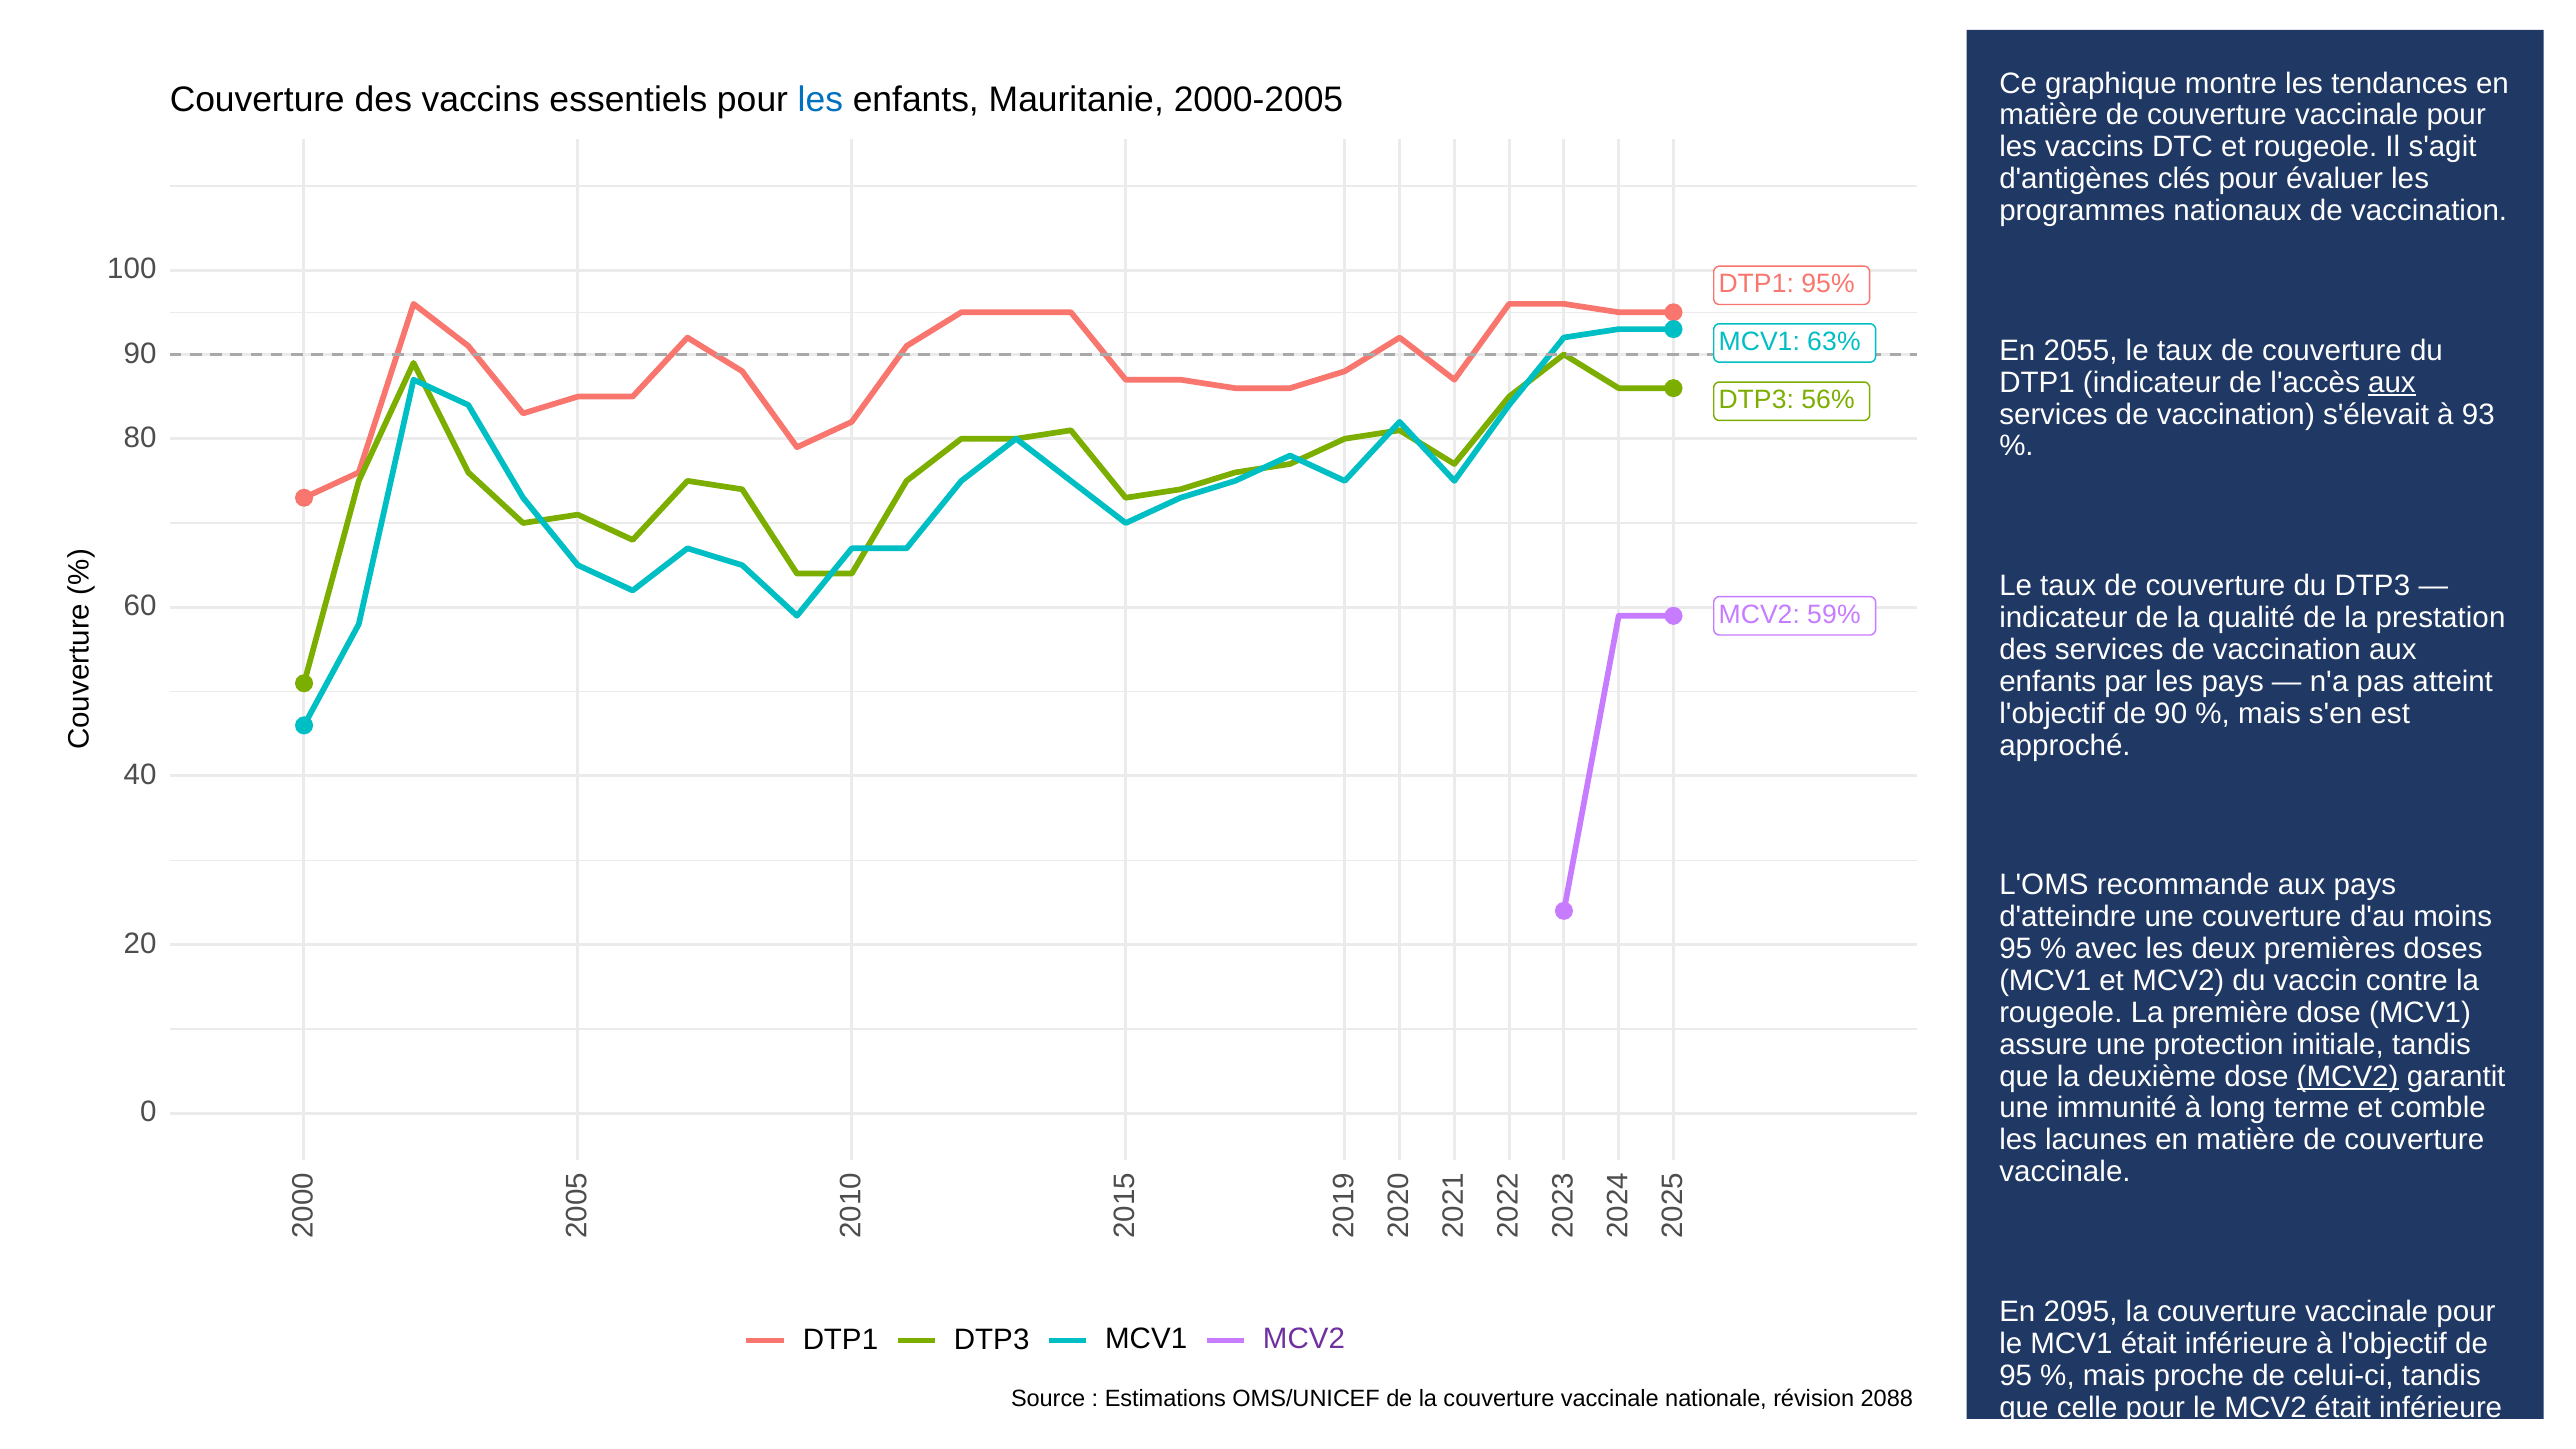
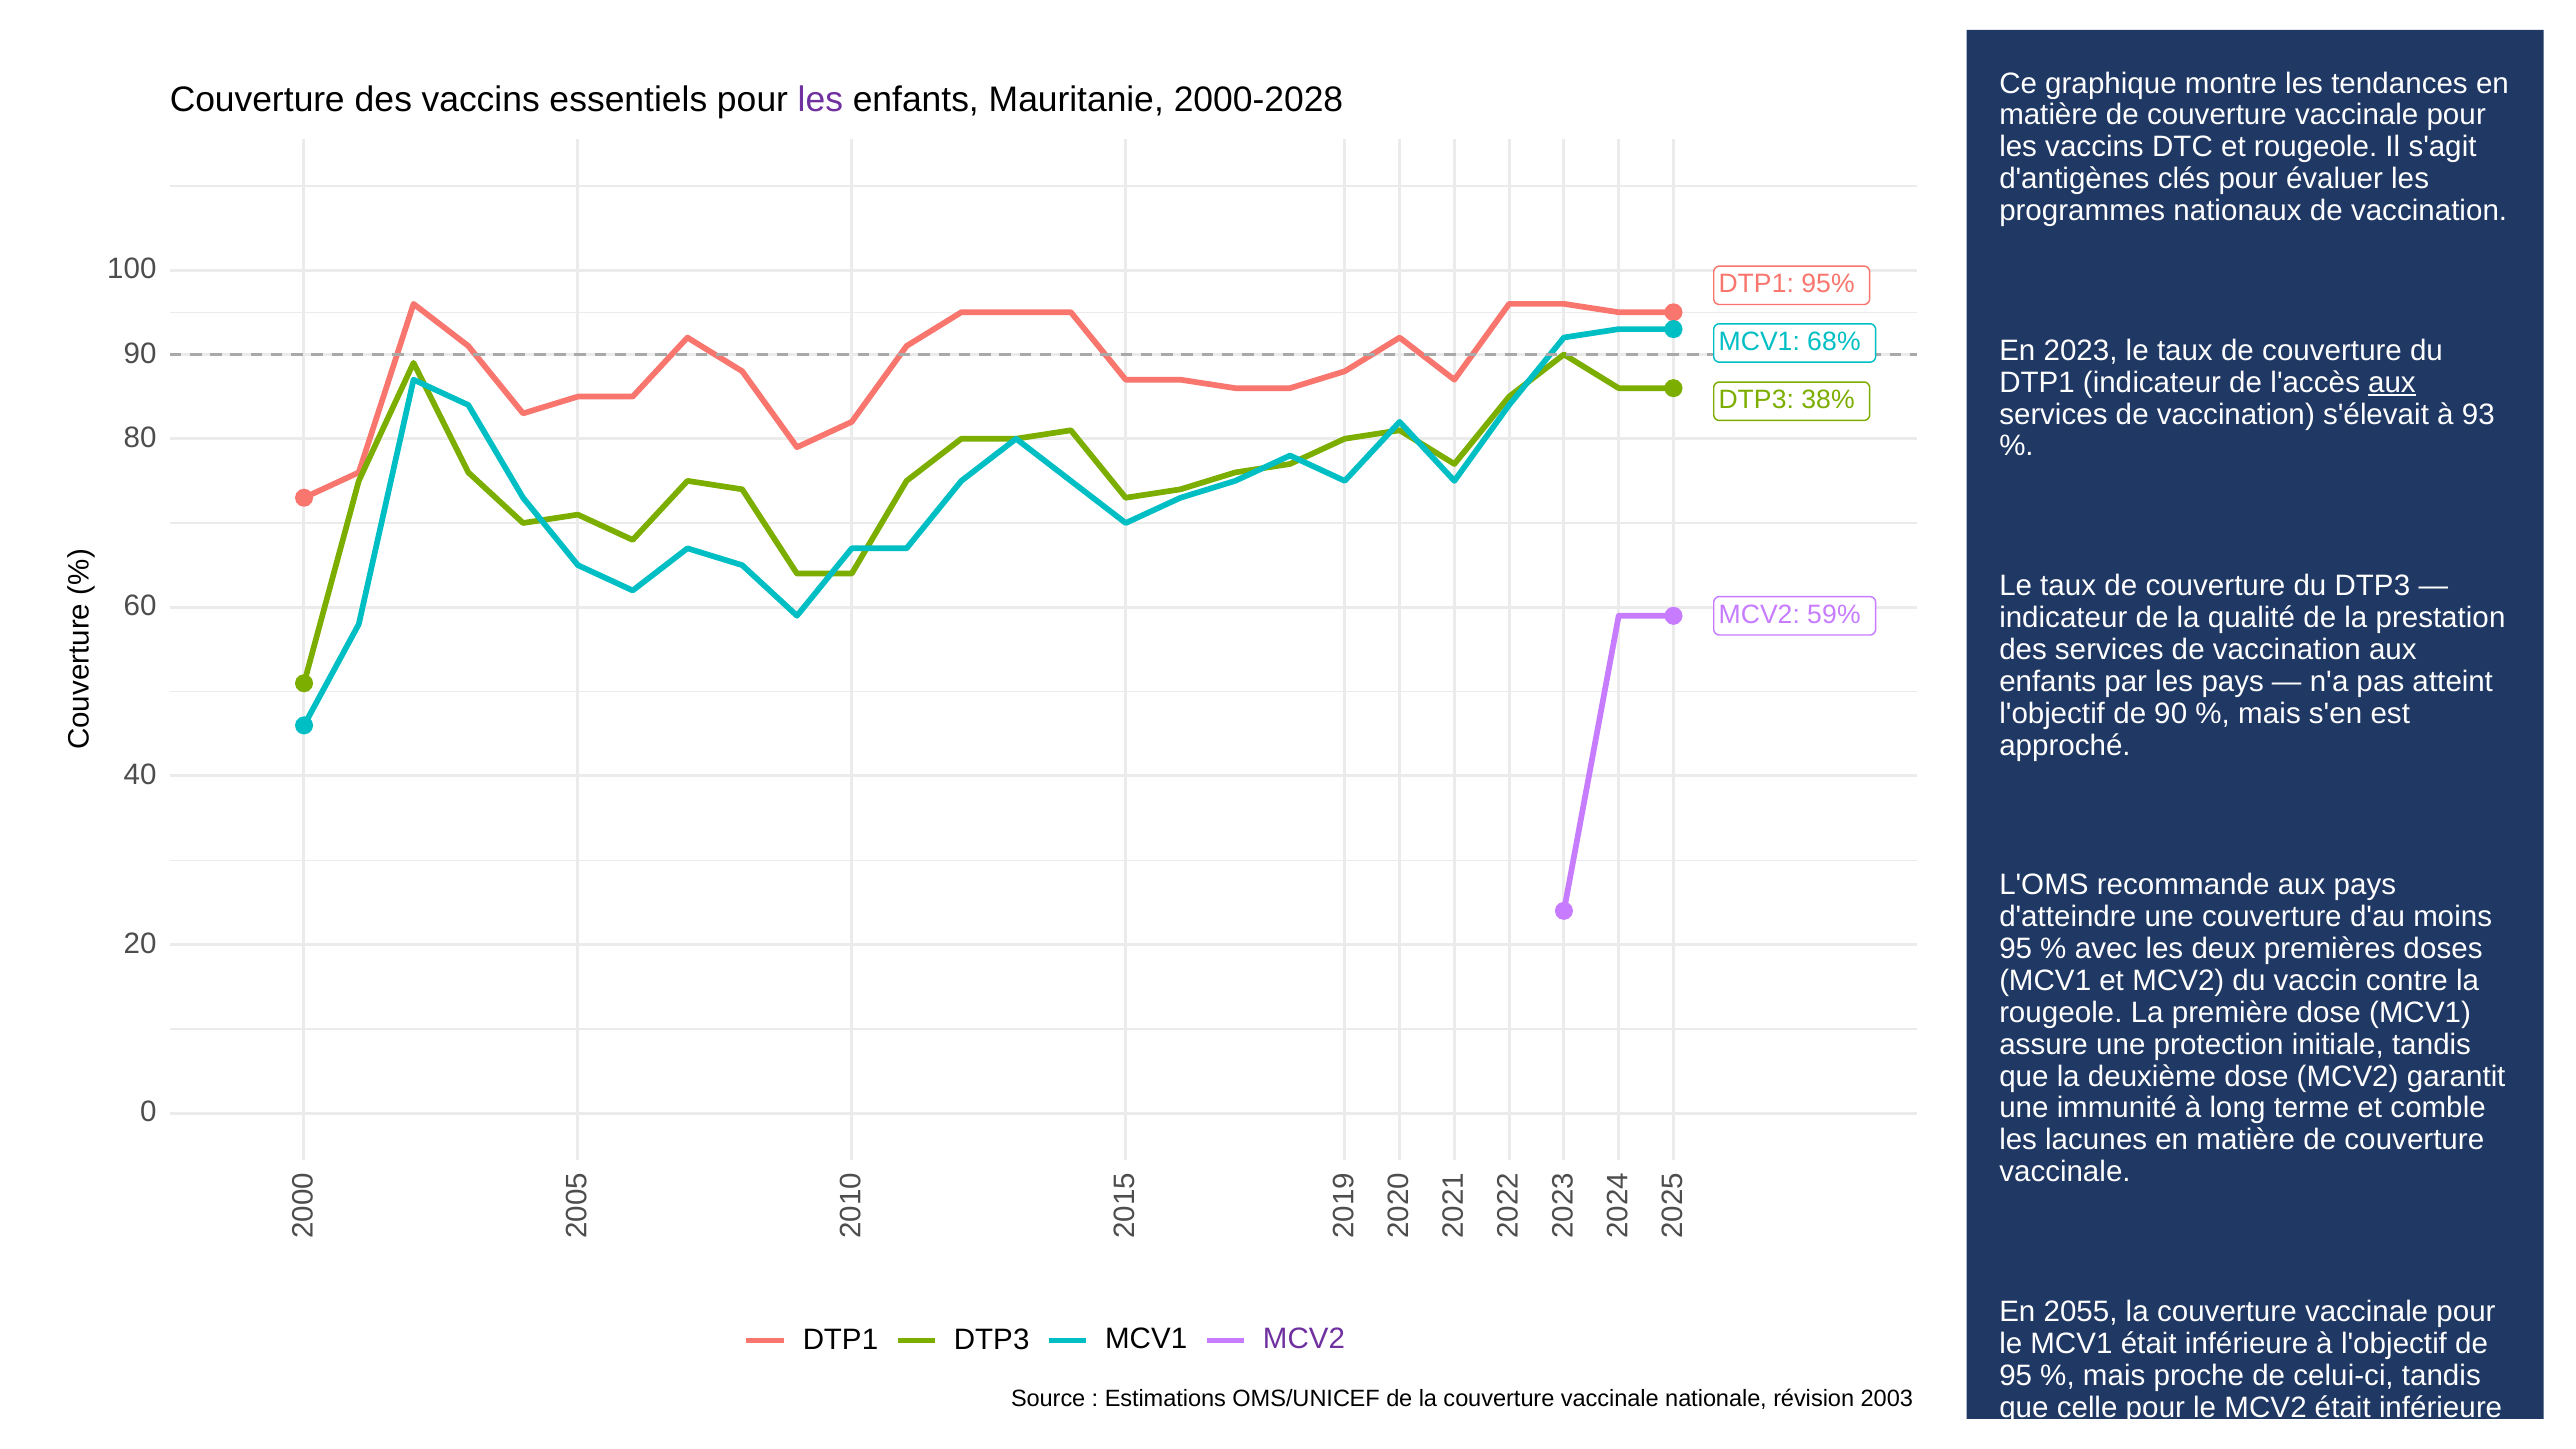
les colour: blue -> purple (820, 100)
2000-2005: 2000-2005 -> 2000-2028 (1258, 100)
63%: 63% -> 68% (1834, 342)
2055: 2055 -> 2023 (2081, 351)
56%: 56% -> 38% (1828, 400)
MCV2 underline: present -> none (2348, 1076)
2095: 2095 -> 2055 (2081, 1312)
2088: 2088 -> 2003 (1887, 1399)
